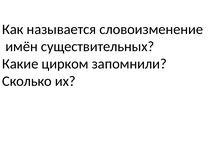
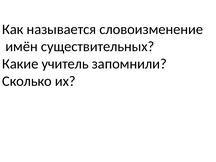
цирком: цирком -> учитель (65, 64)
